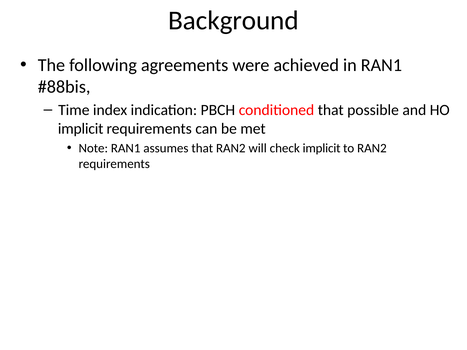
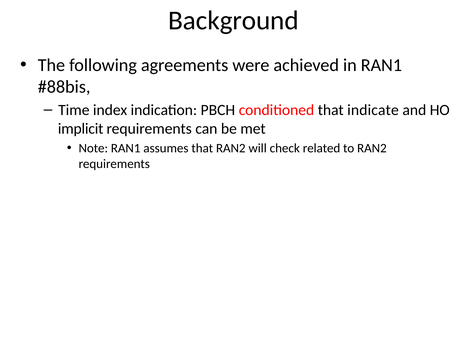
possible: possible -> indicate (373, 110)
check implicit: implicit -> related (322, 148)
